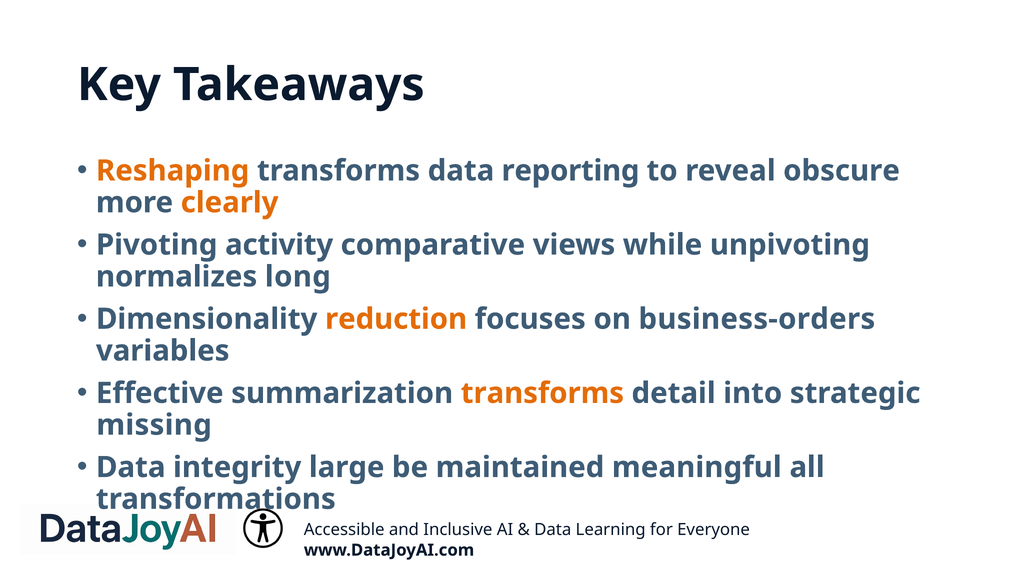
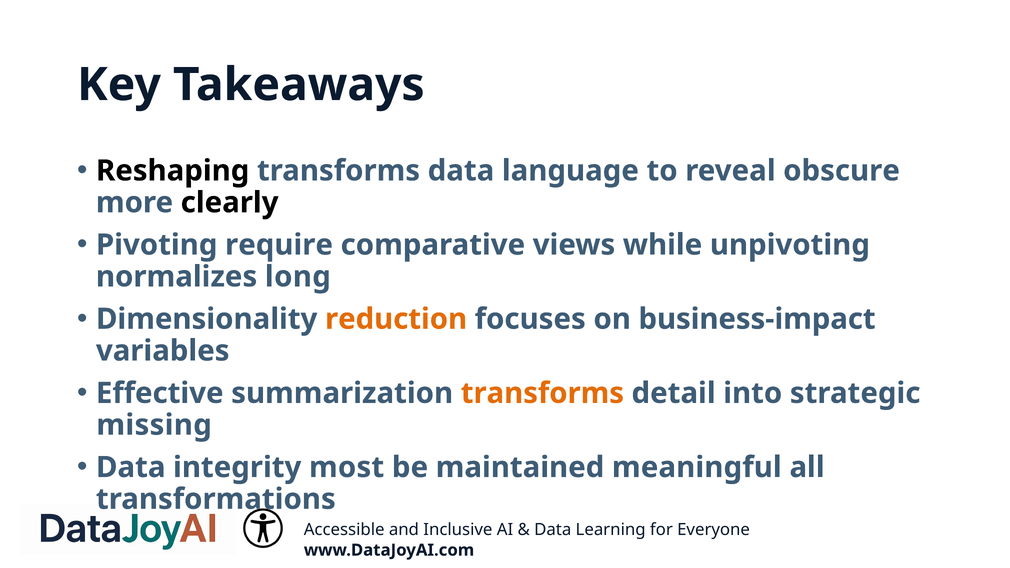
Reshaping colour: orange -> black (173, 171)
reporting: reporting -> language (570, 171)
clearly colour: orange -> black (230, 203)
activity: activity -> require (279, 245)
business-orders: business-orders -> business-impact (757, 319)
large: large -> most (347, 467)
